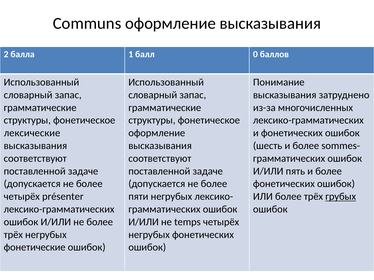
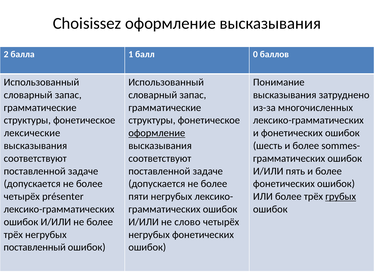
Communs: Communs -> Choisissez (87, 23)
оформление underline: none -> present (157, 133)
temps: temps -> слово (187, 222)
фонетические: фонетические -> поставленный (35, 248)
